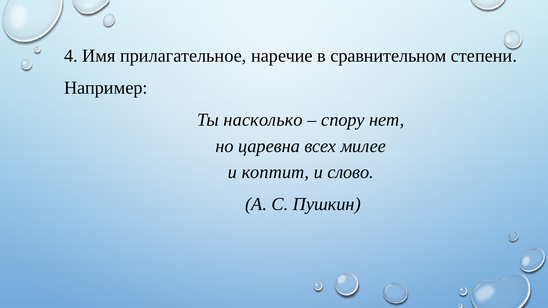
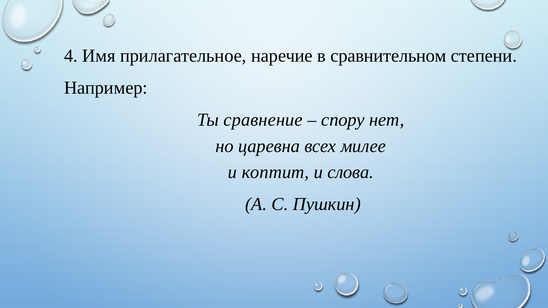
насколько: насколько -> сравнение (263, 120)
слово: слово -> слова (351, 172)
